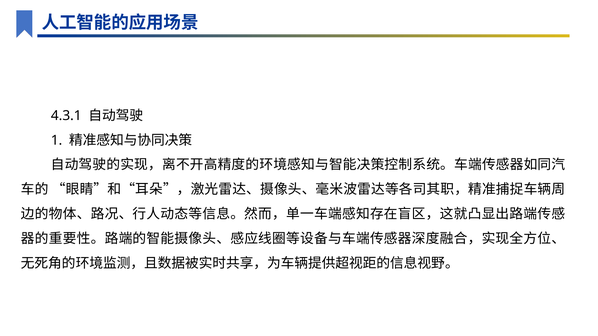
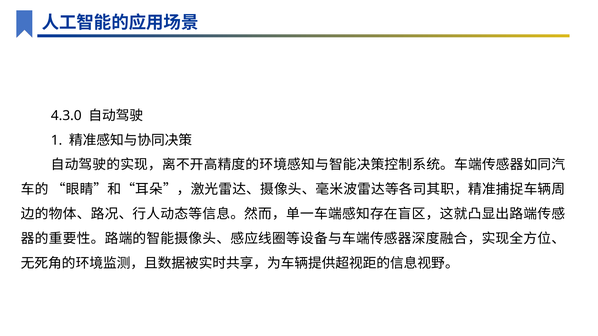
4.3.1: 4.3.1 -> 4.3.0 (66, 116)
